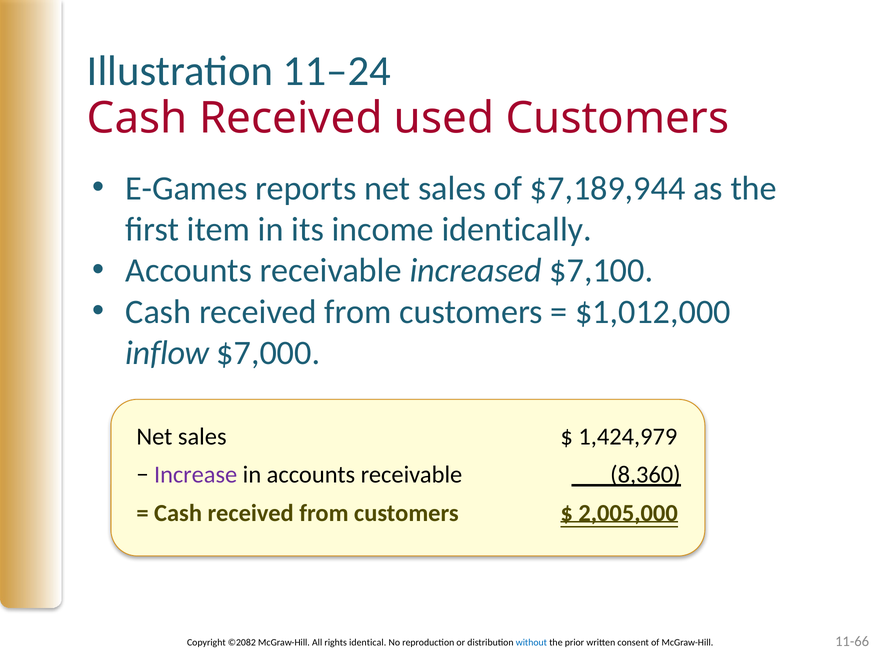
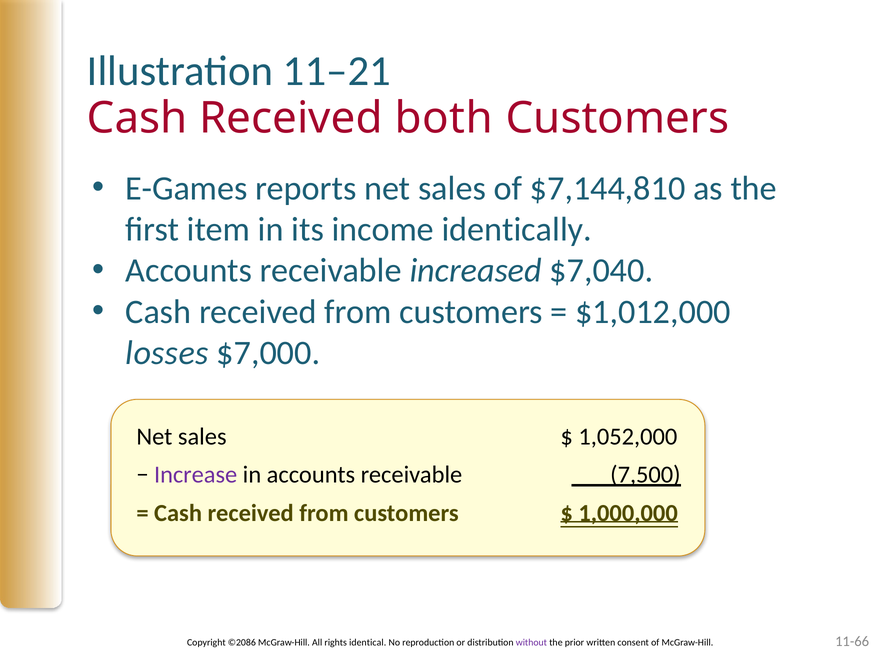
11–24: 11–24 -> 11–21 (337, 71)
used: used -> both (444, 118)
$7,189,944: $7,189,944 -> $7,144,810 (608, 188)
$7,100: $7,100 -> $7,040 (601, 271)
inflow: inflow -> losses (167, 353)
1,424,979: 1,424,979 -> 1,052,000 (628, 437)
8,360: 8,360 -> 7,500 (645, 475)
2,005,000: 2,005,000 -> 1,000,000 (628, 513)
©2082: ©2082 -> ©2086 (242, 643)
without colour: blue -> purple (531, 643)
